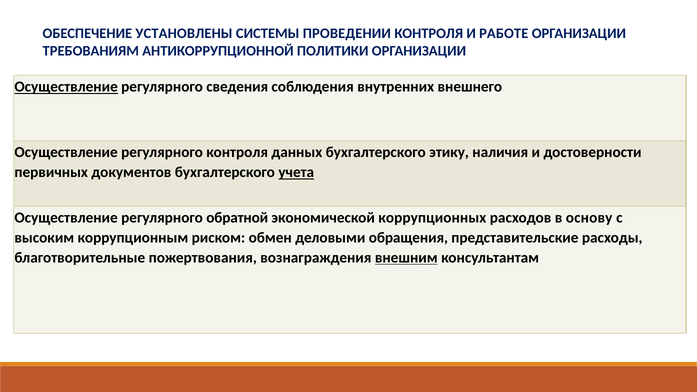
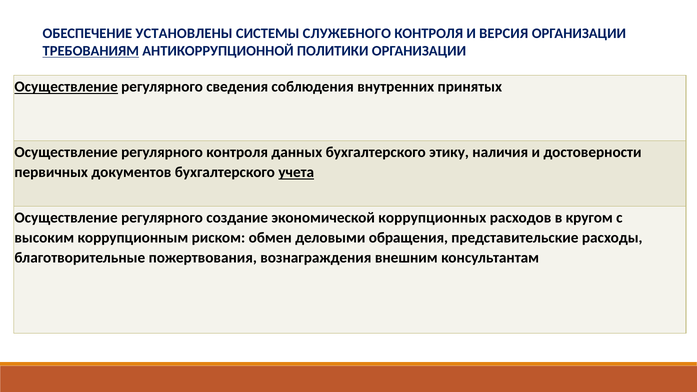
ПРОВЕДЕНИИ: ПРОВЕДЕНИИ -> СЛУЖЕБНОГО (347, 34)
РАБОТЕ: РАБОТЕ -> ВЕРСИЯ (504, 34)
ТРЕБОВАНИЯМ underline: none -> present (91, 51)
внешнего: внешнего -> принятых (470, 87)
обратной: обратной -> создание (237, 218)
основу: основу -> кругом (589, 218)
внешним underline: present -> none (406, 258)
